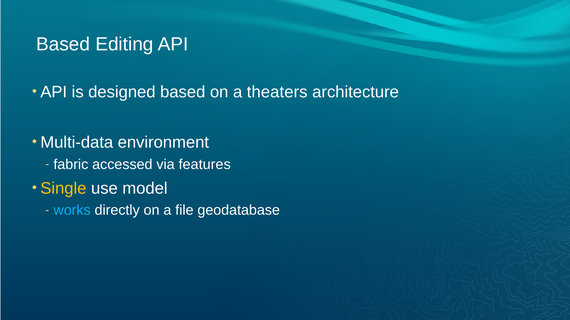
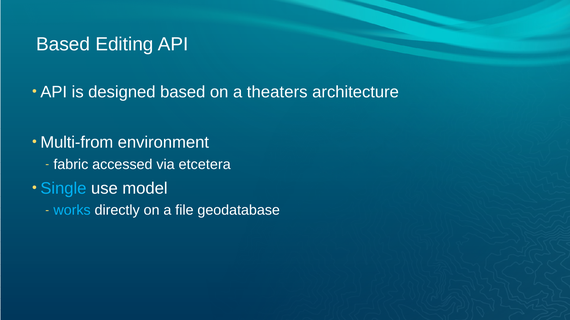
Multi-data: Multi-data -> Multi-from (77, 143)
features: features -> etcetera (205, 165)
Single colour: yellow -> light blue (63, 189)
